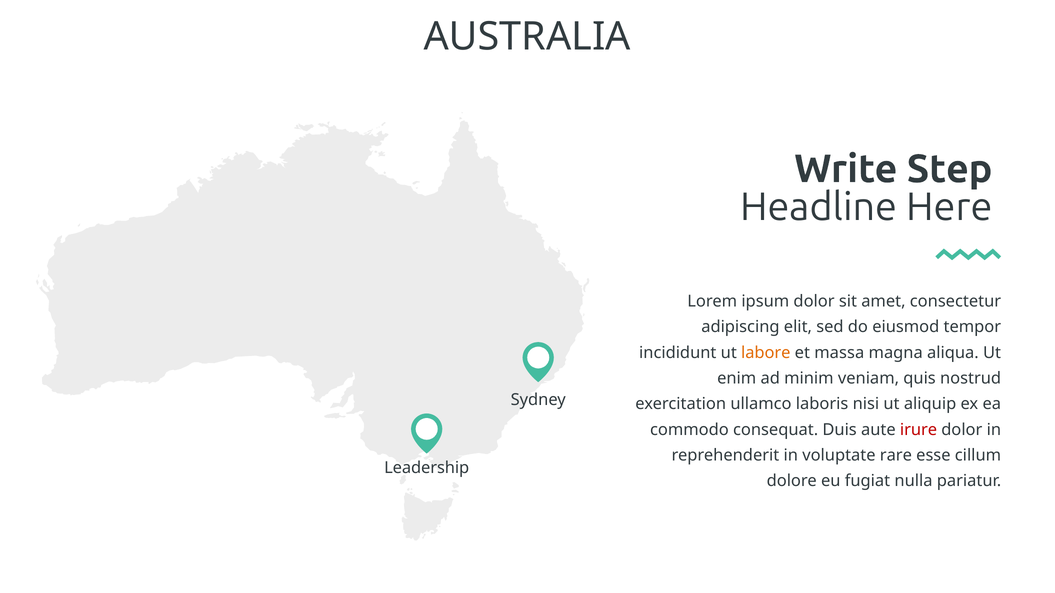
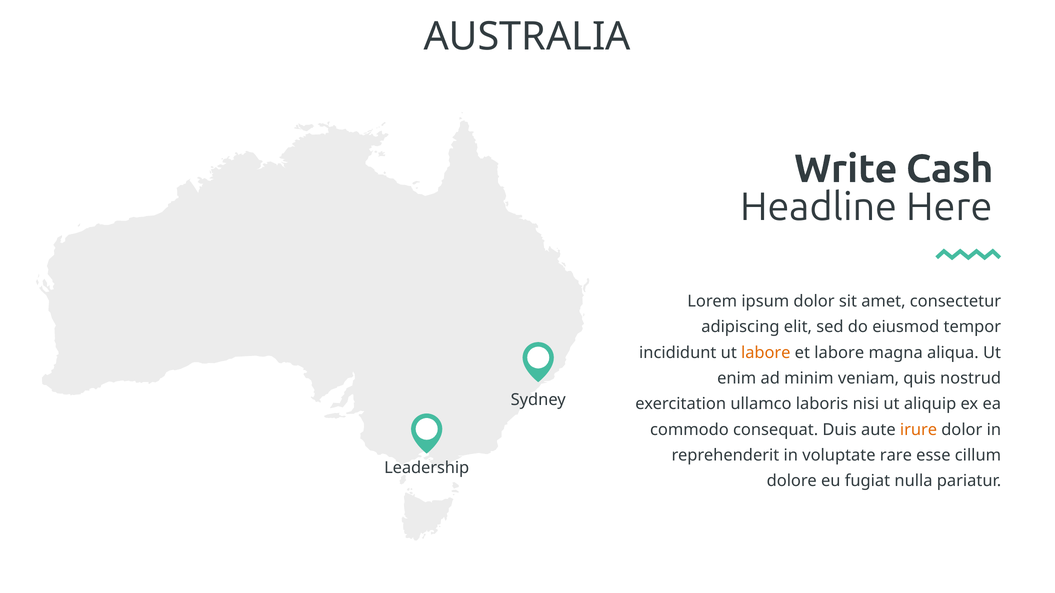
Step: Step -> Cash (950, 169)
et massa: massa -> labore (839, 353)
irure colour: red -> orange (919, 430)
